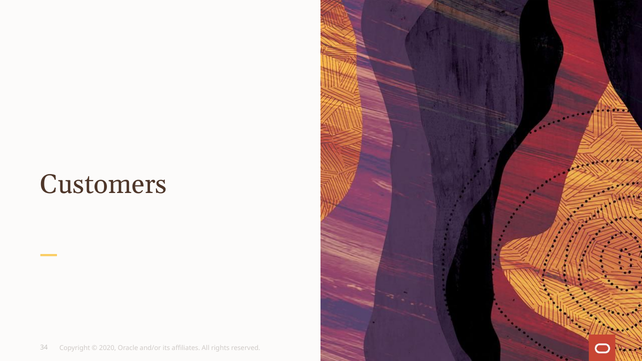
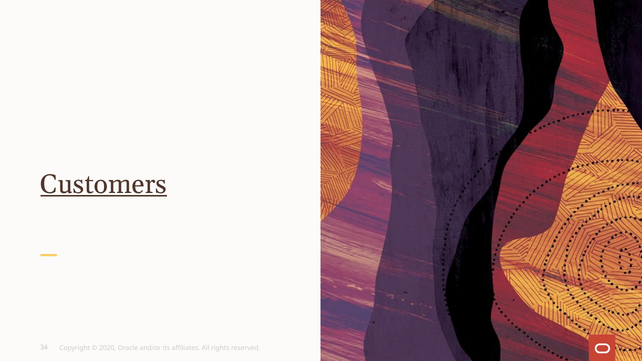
Customers underline: none -> present (104, 184)
